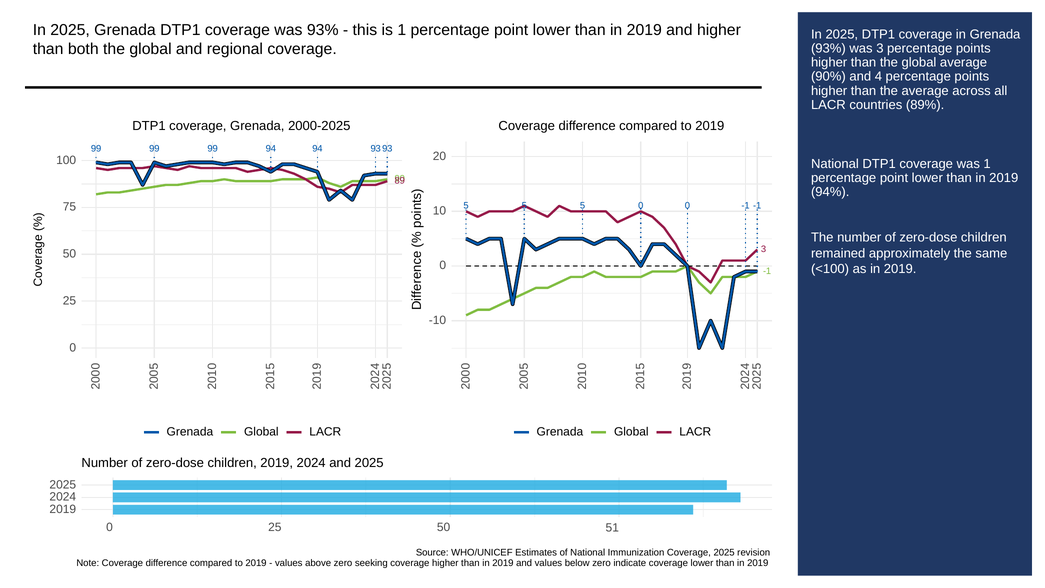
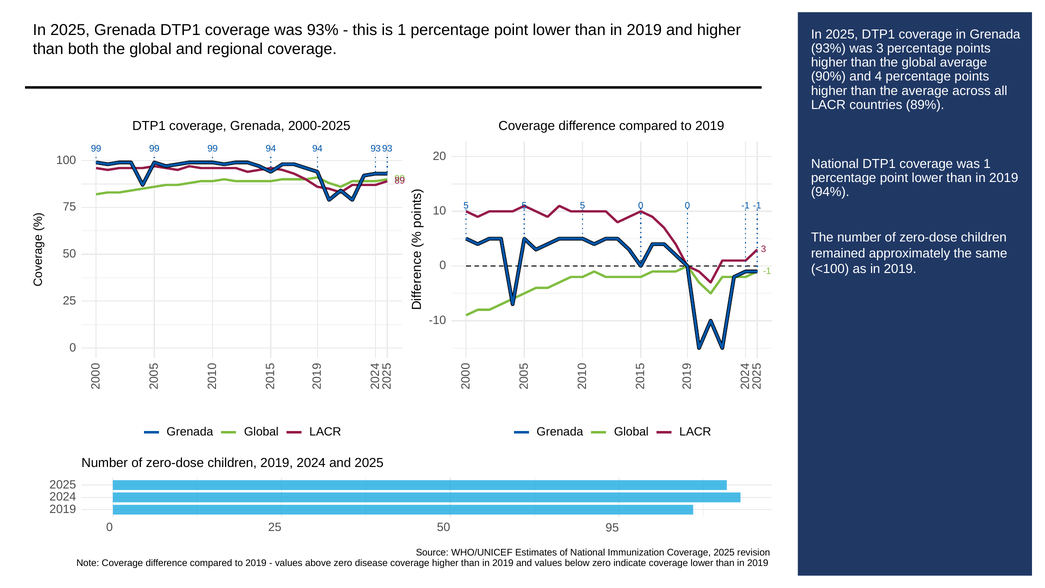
51: 51 -> 95 (612, 527)
seeking: seeking -> disease (371, 563)
